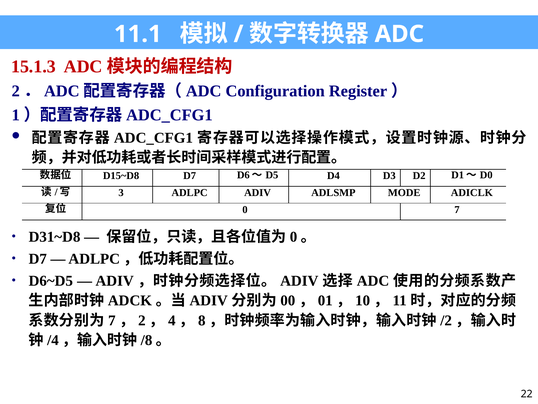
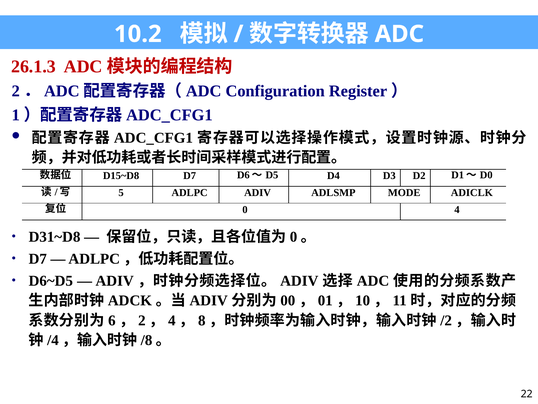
11.1: 11.1 -> 10.2 (138, 34)
15.1.3: 15.1.3 -> 26.1.3 (33, 66)
3: 3 -> 5 (121, 192)
0 7: 7 -> 4 (457, 209)
7: 7 -> 6 (112, 320)
